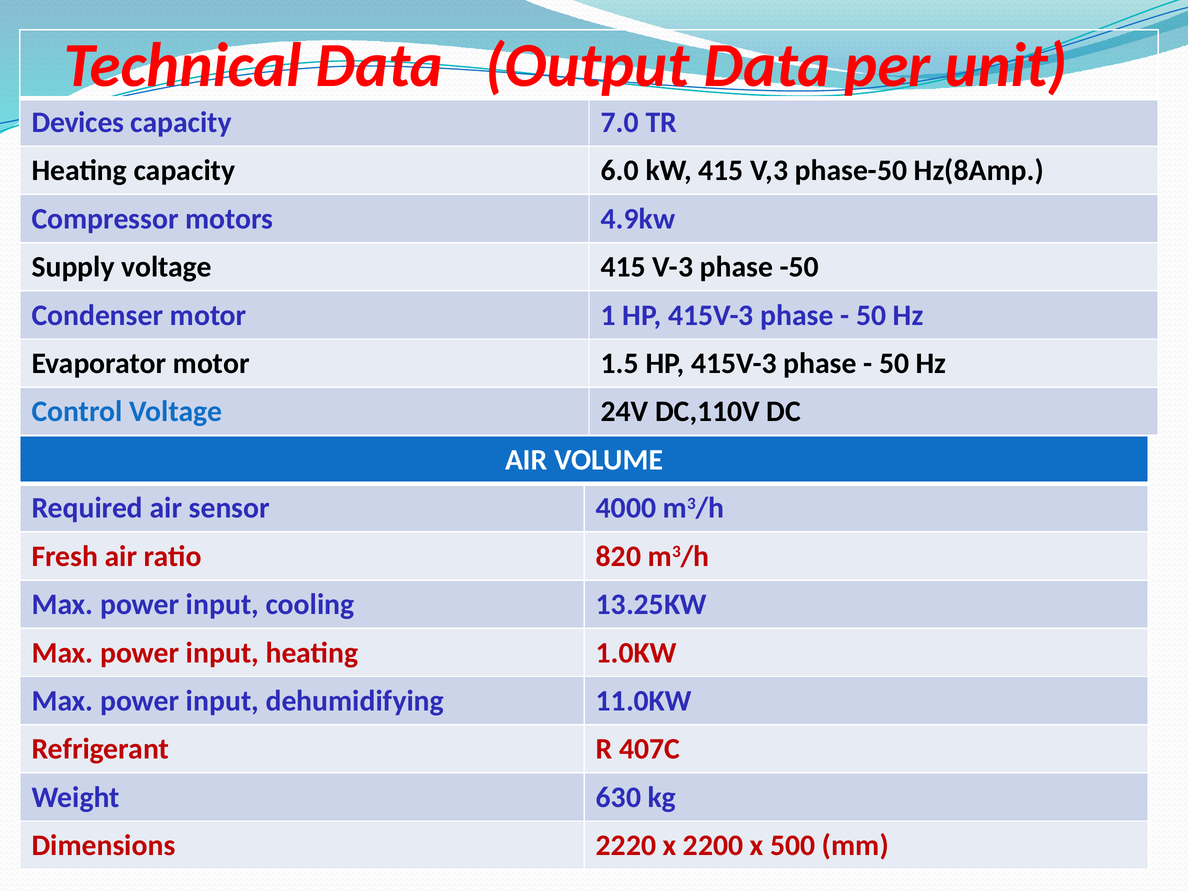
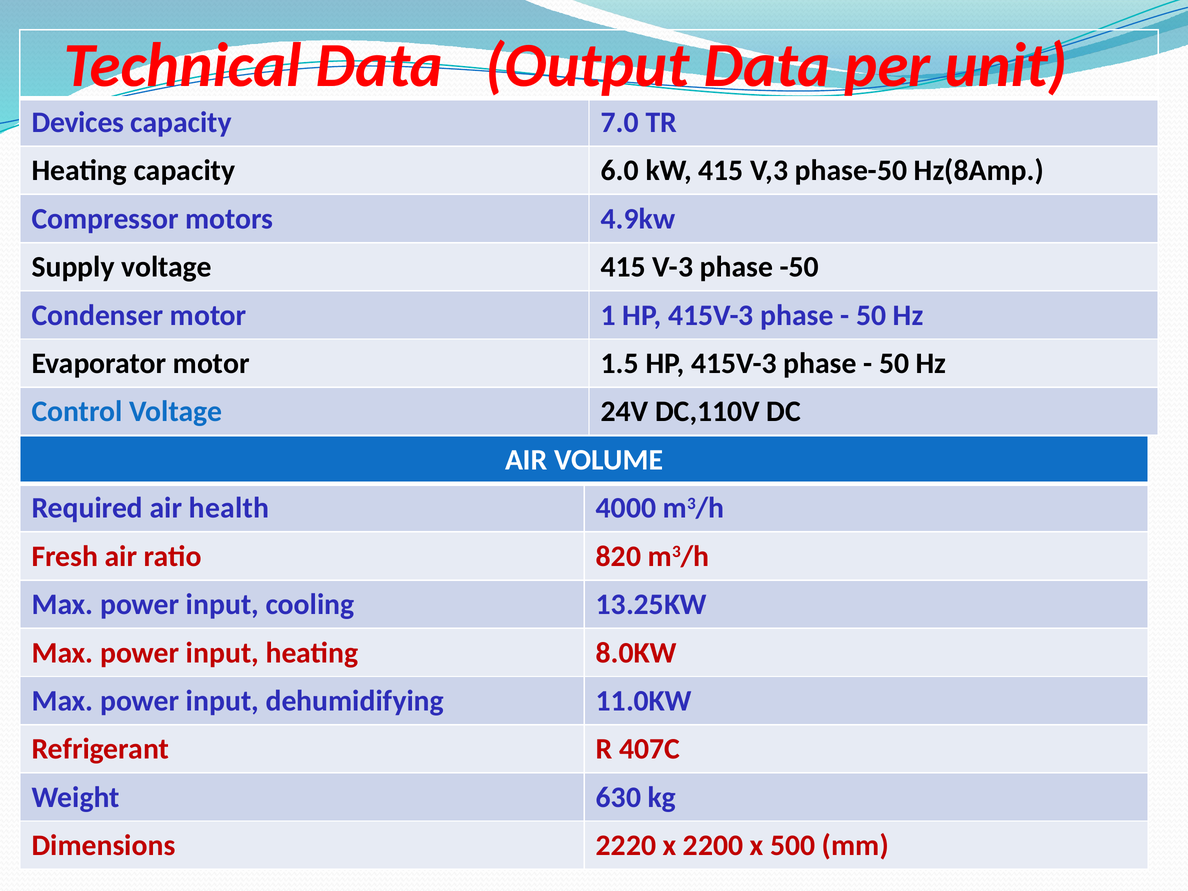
sensor: sensor -> health (229, 508)
1.0KW: 1.0KW -> 8.0KW (636, 653)
